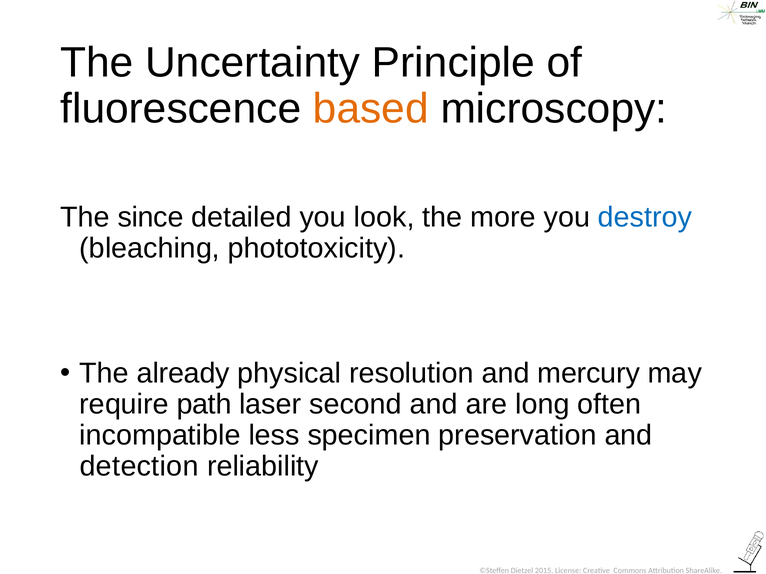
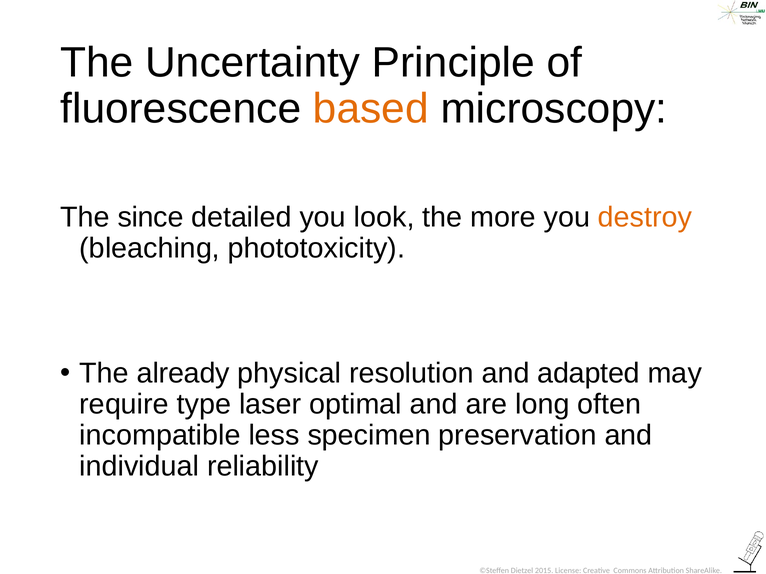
destroy colour: blue -> orange (645, 217)
mercury: mercury -> adapted (589, 373)
path: path -> type (204, 404)
second: second -> optimal (356, 404)
detection: detection -> individual (139, 467)
